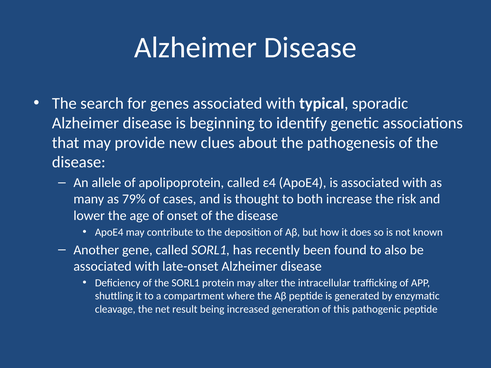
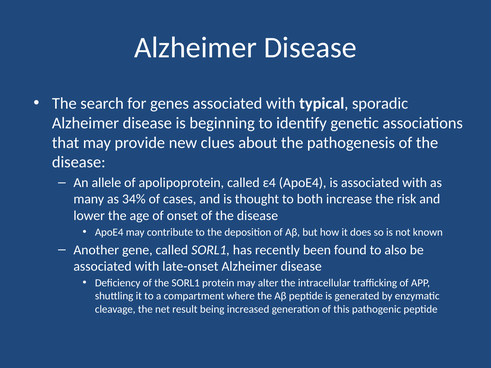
79%: 79% -> 34% (134, 199)
